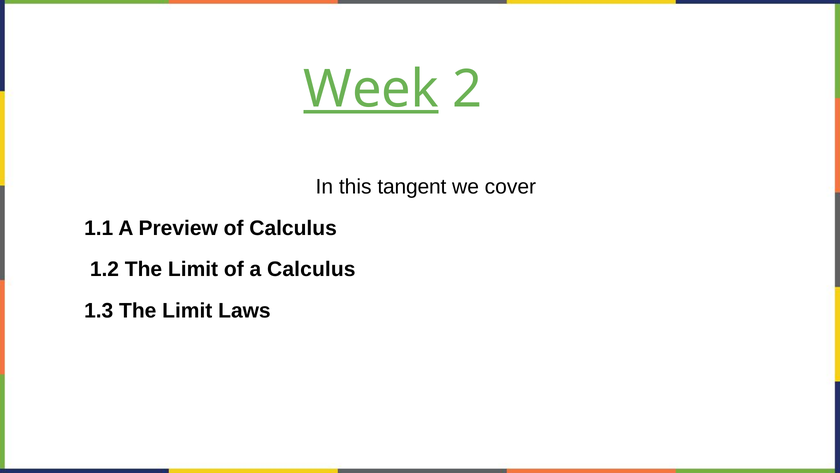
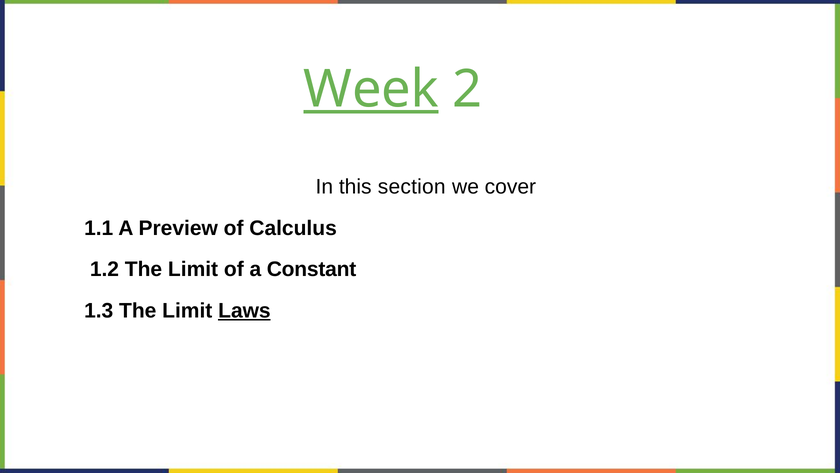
tangent: tangent -> section (412, 187)
a Calculus: Calculus -> Constant (311, 269)
Laws underline: none -> present (244, 310)
